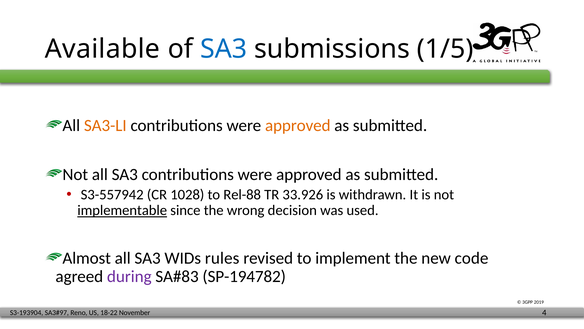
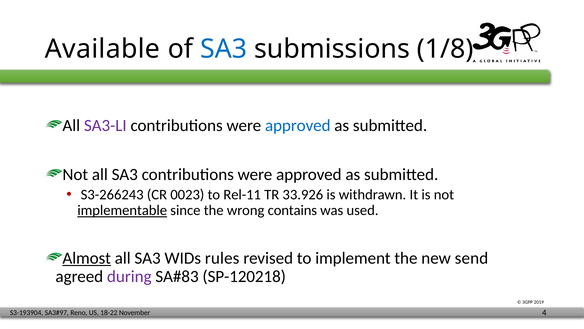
1/5: 1/5 -> 1/8 (445, 49)
SA3-LI colour: orange -> purple (105, 125)
approved colour: orange -> blue (298, 125)
S3-557942: S3-557942 -> S3-266243 (112, 194)
1028: 1028 -> 0023 (187, 194)
Rel-88: Rel-88 -> Rel-11 (242, 194)
decision: decision -> contains (292, 210)
Almost underline: none -> present (87, 258)
code: code -> send (471, 258)
SP-194782: SP-194782 -> SP-120218 (244, 276)
